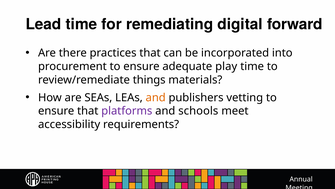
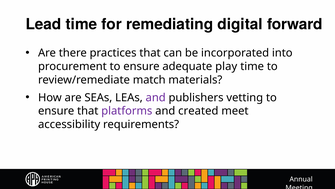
things: things -> match (149, 80)
and colour: orange -> purple (156, 97)
schools: schools -> created (198, 111)
